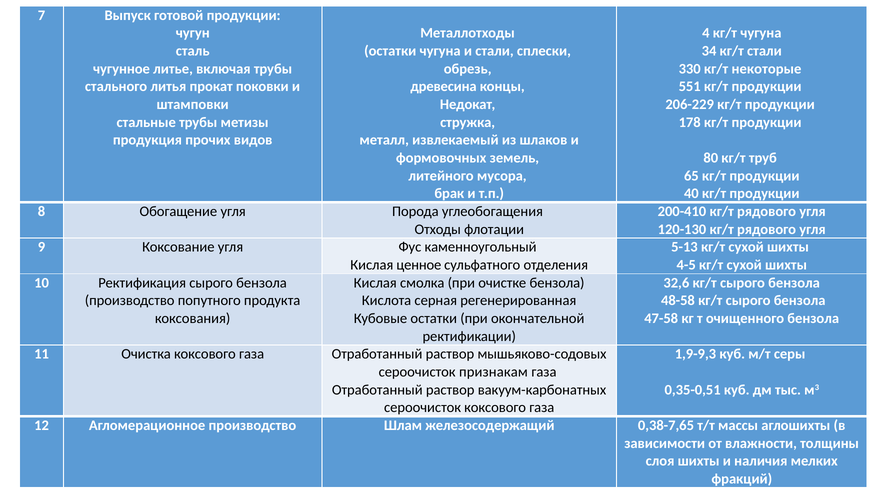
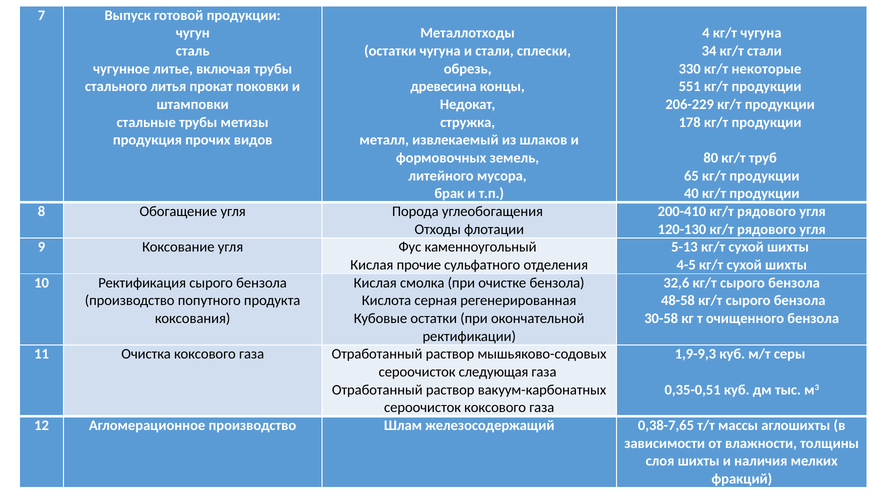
ценное: ценное -> прочие (419, 265)
47-58: 47-58 -> 30-58 (661, 319)
признакам: признакам -> следующая (494, 372)
